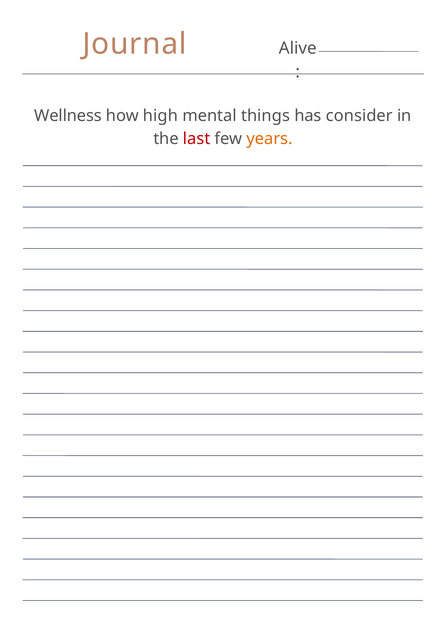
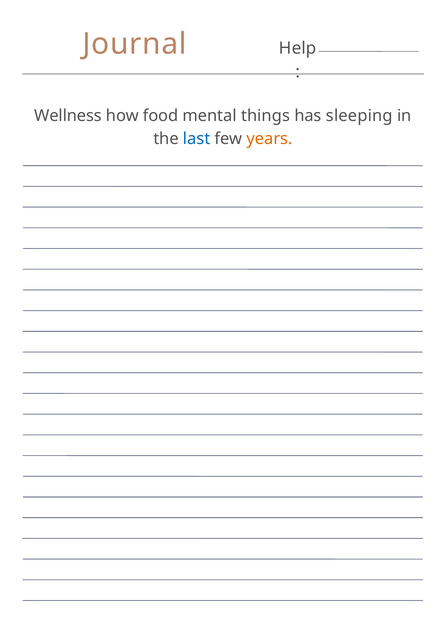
Alive: Alive -> Help (298, 48)
high: high -> food (161, 116)
consider: consider -> sleeping (359, 116)
last colour: red -> blue (197, 139)
